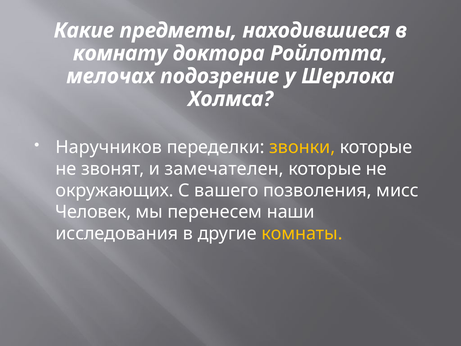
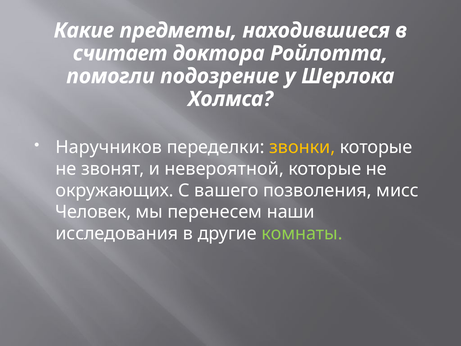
комнату: комнату -> считает (120, 53)
мелочах: мелочах -> помогли (111, 76)
замечателен: замечателен -> невероятной (224, 169)
комнаты colour: yellow -> light green (302, 233)
